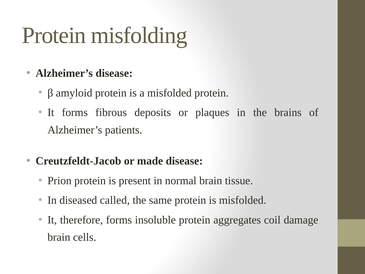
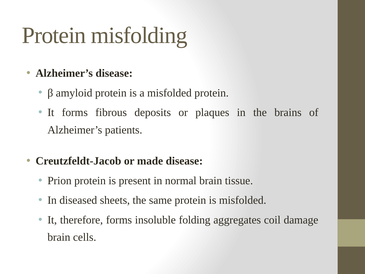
called: called -> sheets (115, 200)
insoluble protein: protein -> folding (195, 220)
